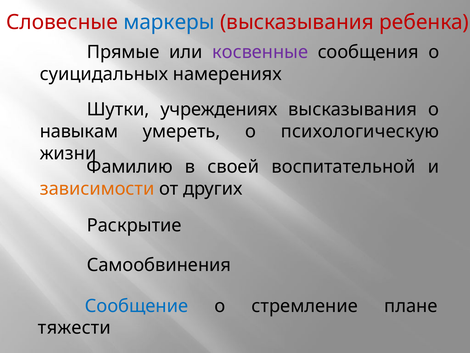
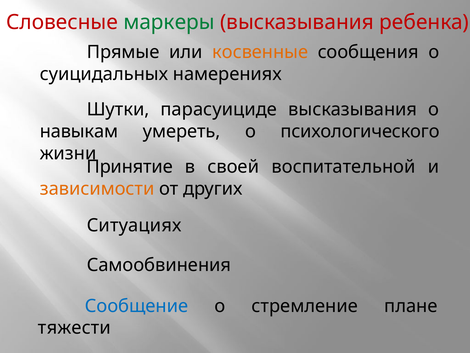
маркеры colour: blue -> green (169, 22)
косвенные colour: purple -> orange (260, 52)
учреждениях: учреждениях -> парасуициде (219, 109)
психологическую: психологическую -> психологического (360, 131)
Фамилию: Фамилию -> Принятие (130, 167)
Раскрытие: Раскрытие -> Ситуациях (134, 225)
